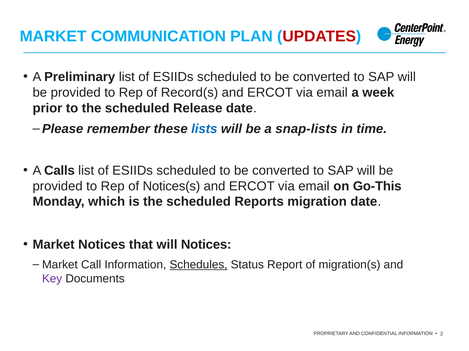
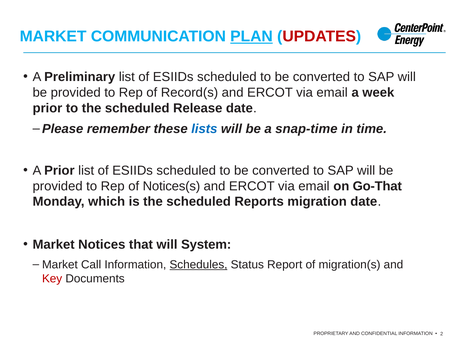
PLAN underline: none -> present (252, 37)
snap-lists: snap-lists -> snap-time (306, 129)
A Calls: Calls -> Prior (59, 171)
Go-This: Go-This -> Go-That (377, 186)
will Notices: Notices -> System (206, 245)
Key colour: purple -> red (52, 279)
